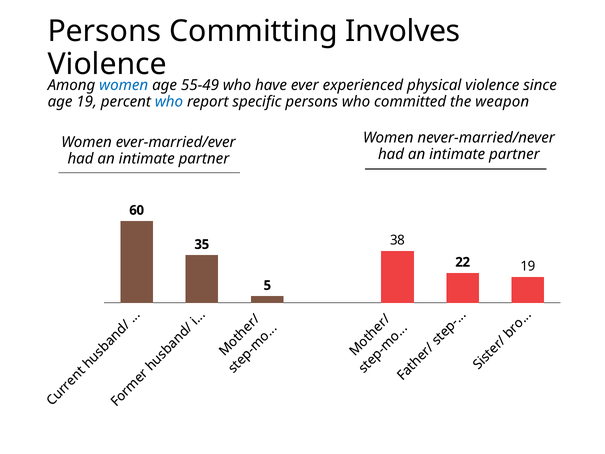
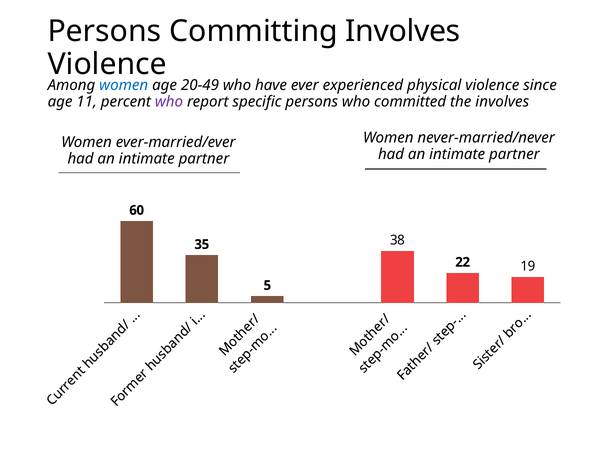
55-49: 55-49 -> 20-49 (200, 85)
age 19: 19 -> 11 (87, 102)
who colour: blue -> purple (169, 102)
the weapon: weapon -> involves (502, 102)
